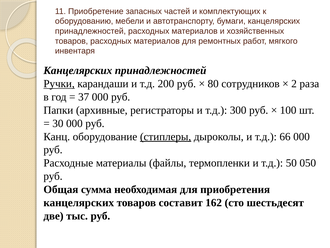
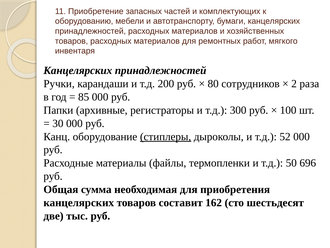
Ручки underline: present -> none (59, 84)
37: 37 -> 85 (84, 97)
66: 66 -> 52 (285, 136)
050: 050 -> 696 (308, 163)
